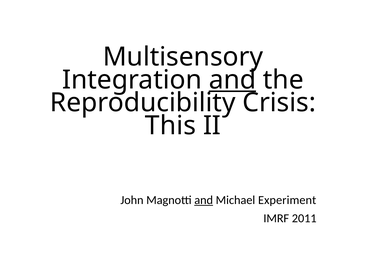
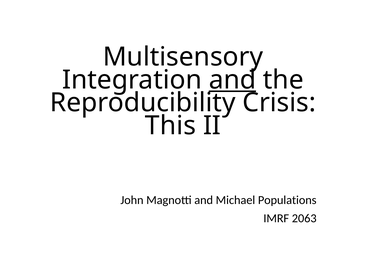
and underline: present -> none (204, 200)
Experiment: Experiment -> Populations (287, 200)
2011: 2011 -> 2063 (304, 218)
